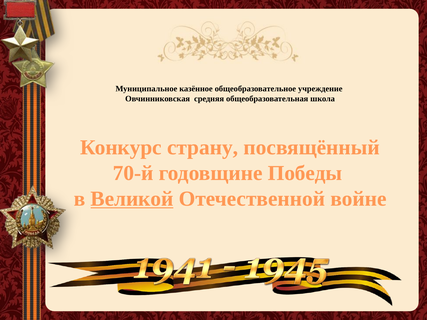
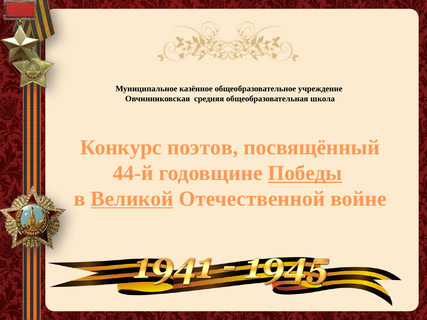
страну: страну -> поэтов (203, 148)
70-й: 70-й -> 44-й (133, 173)
Победы underline: none -> present (305, 173)
